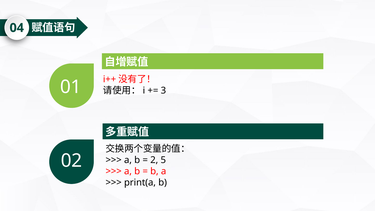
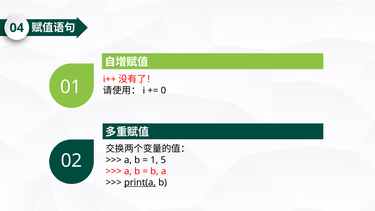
3: 3 -> 0 (163, 90)
2: 2 -> 1 (154, 160)
print(a underline: none -> present (140, 182)
